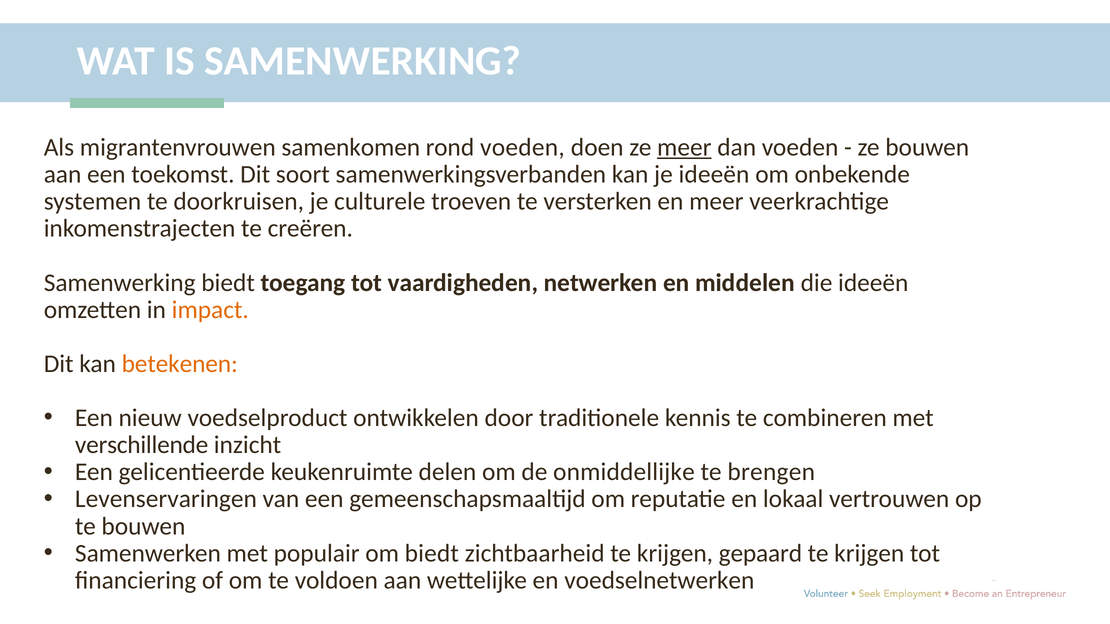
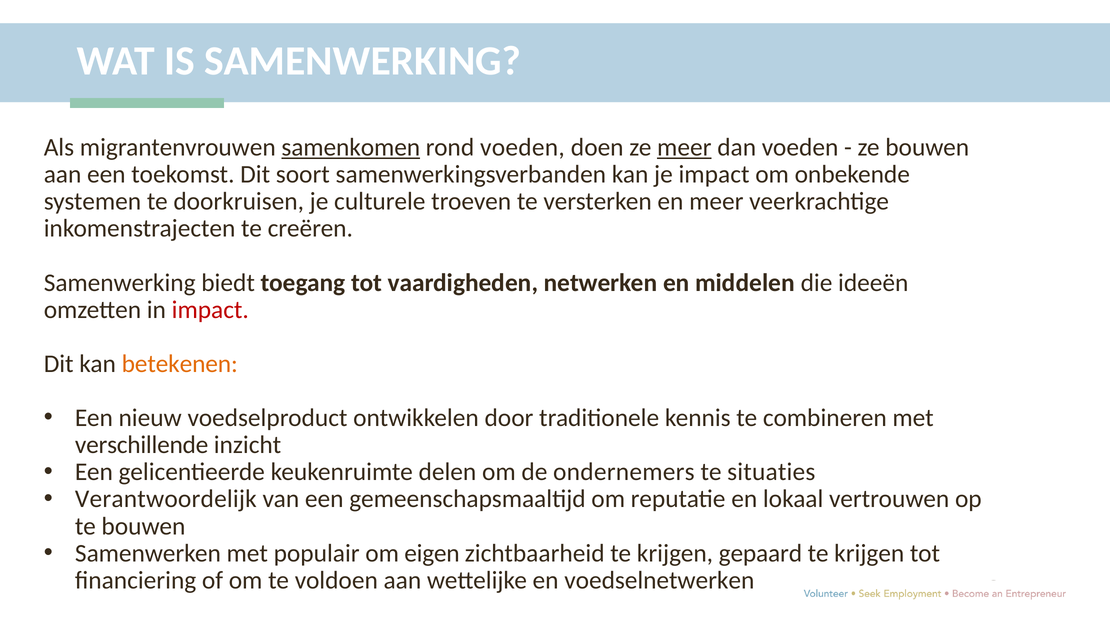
samenkomen underline: none -> present (351, 147)
je ideeën: ideeën -> impact (714, 175)
impact colour: orange -> red (210, 310)
onmiddellijke: onmiddellijke -> ondernemers (624, 472)
brengen: brengen -> situaties (771, 472)
Levenservaringen: Levenservaringen -> Verantwoordelijk (166, 499)
om biedt: biedt -> eigen (432, 554)
